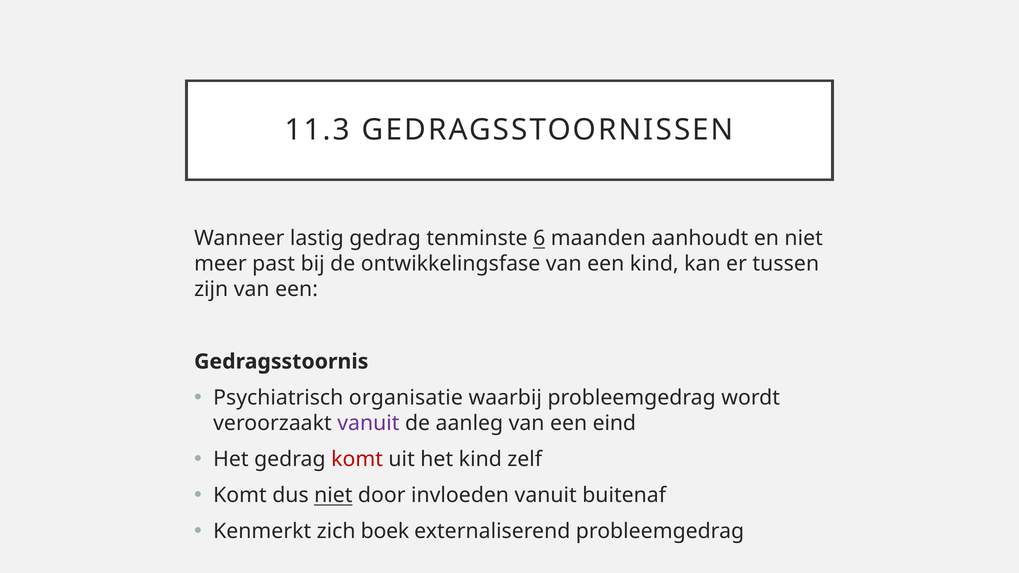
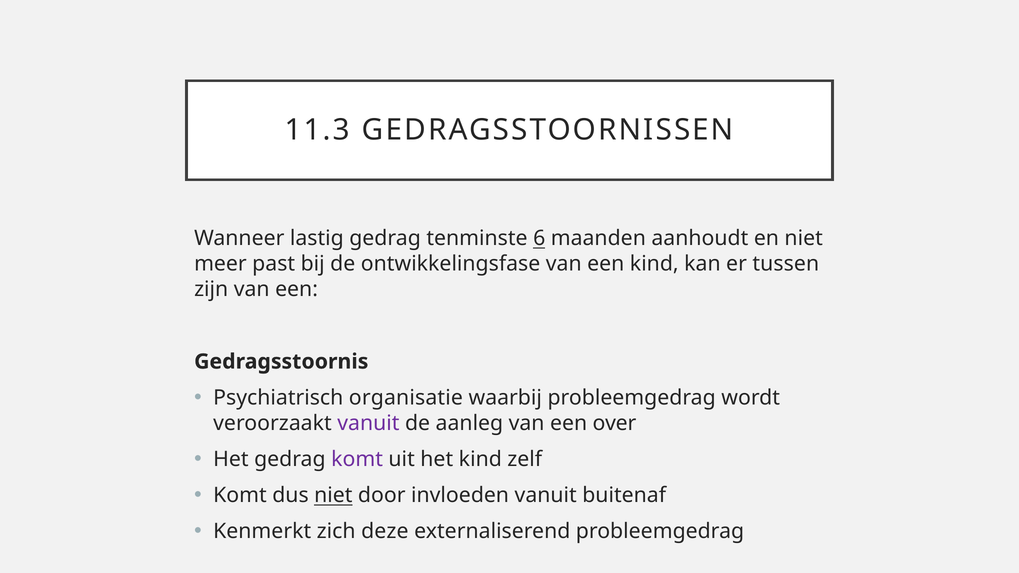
eind: eind -> over (614, 423)
komt colour: red -> purple (357, 459)
boek: boek -> deze (385, 532)
